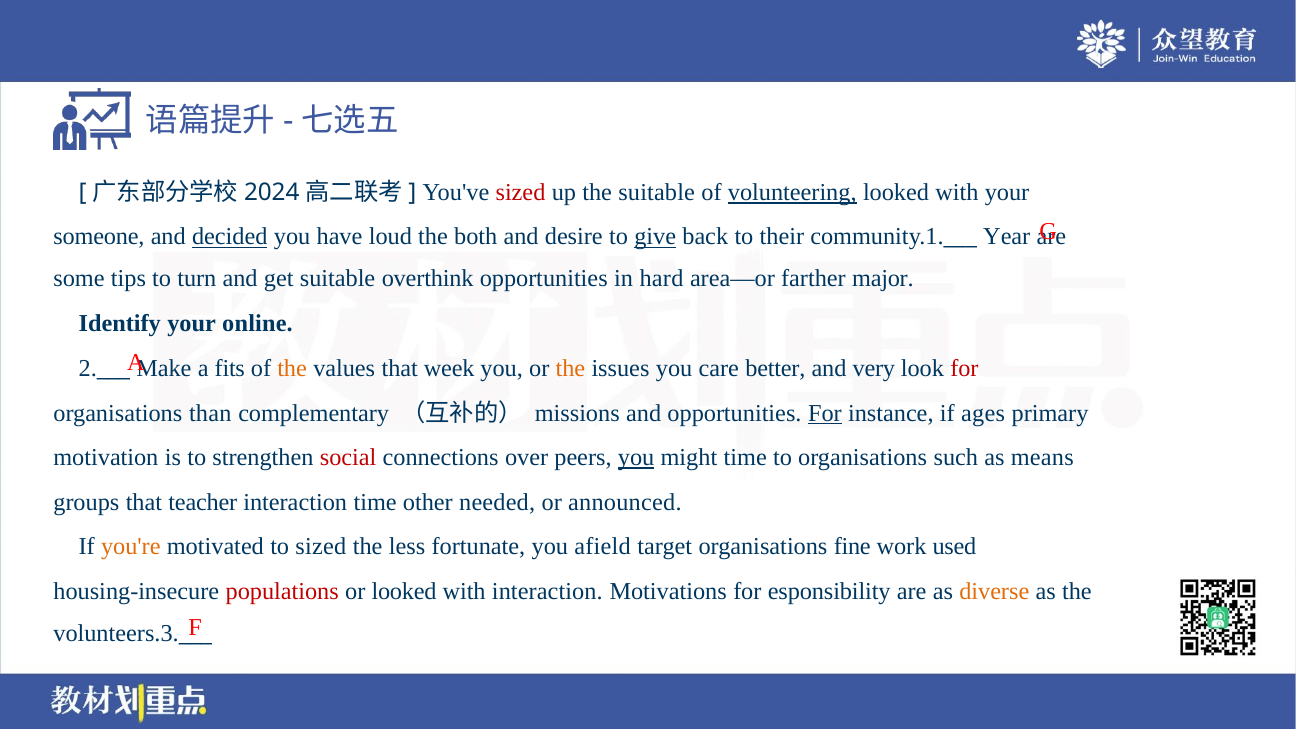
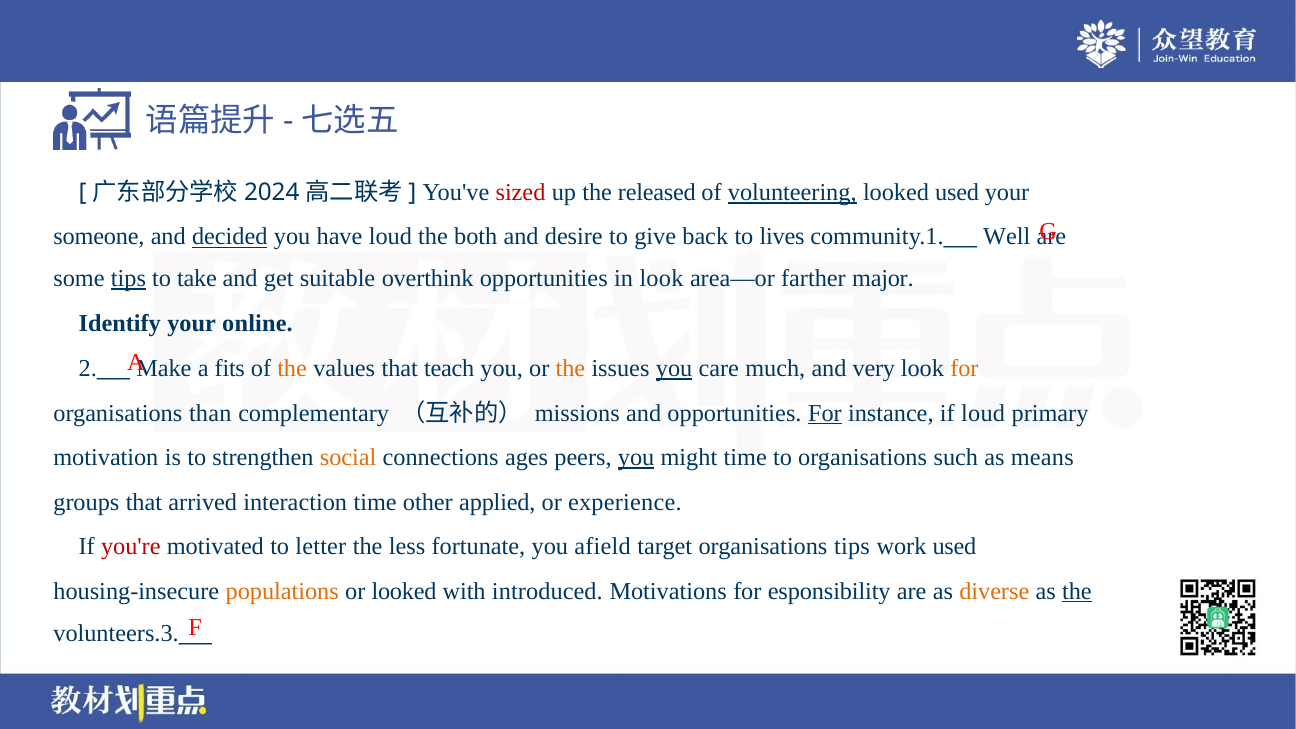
the suitable: suitable -> released (657, 192)
with: with -> used (957, 192)
give underline: present -> none (655, 237)
their: their -> lives (782, 237)
Year: Year -> Well (1007, 237)
tips underline: none -> present (128, 279)
turn: turn -> take (197, 279)
in hard: hard -> look (661, 279)
week: week -> teach (449, 368)
you underline: none -> present (674, 368)
better: better -> much (775, 368)
for colour: red -> orange (964, 368)
if ages: ages -> loud (983, 413)
social colour: red -> orange (348, 458)
over: over -> ages (527, 458)
teacher: teacher -> arrived (203, 502)
needed: needed -> applied (497, 502)
announced: announced -> experience (625, 502)
you're colour: orange -> red (131, 547)
to sized: sized -> letter (321, 547)
organisations fine: fine -> tips (852, 547)
populations colour: red -> orange (282, 591)
with interaction: interaction -> introduced (547, 591)
the underline: none -> present (1077, 591)
